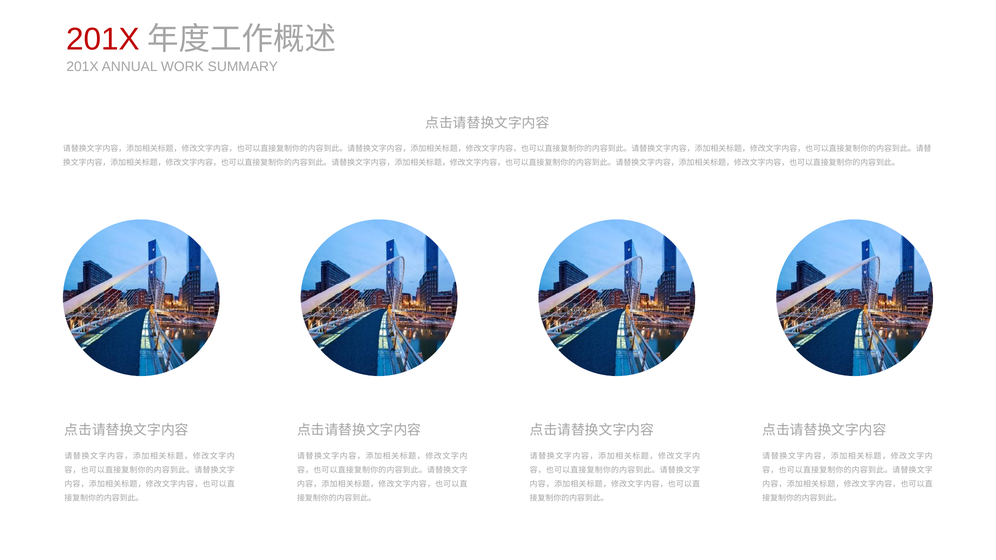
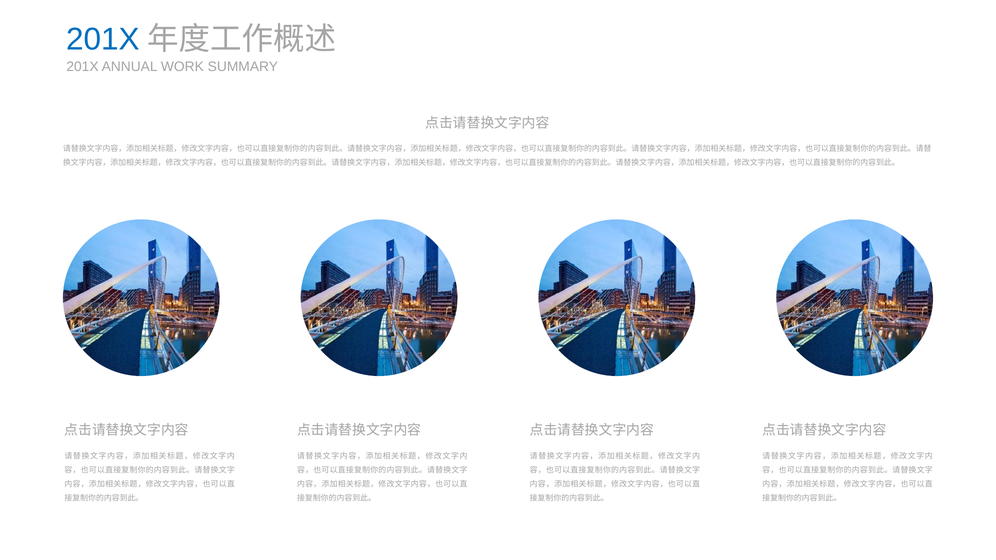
201X colour: red -> blue (103, 39)
